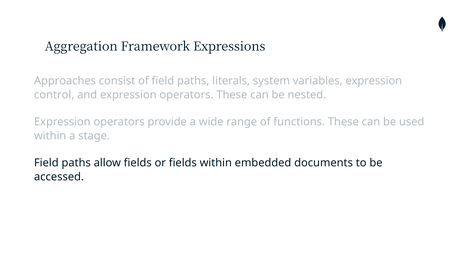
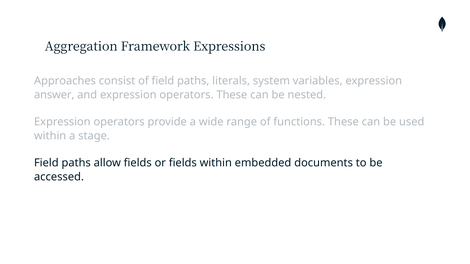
control: control -> answer (54, 95)
